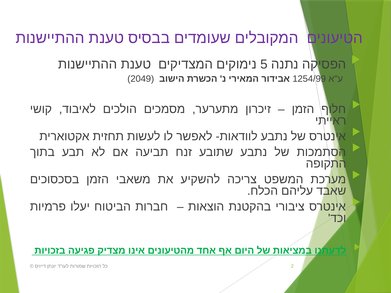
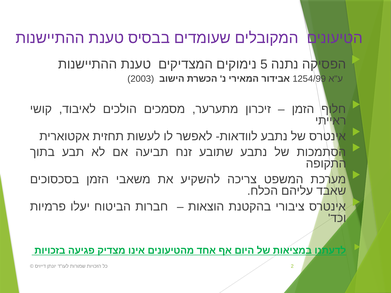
2049: 2049 -> 2003 (141, 79)
